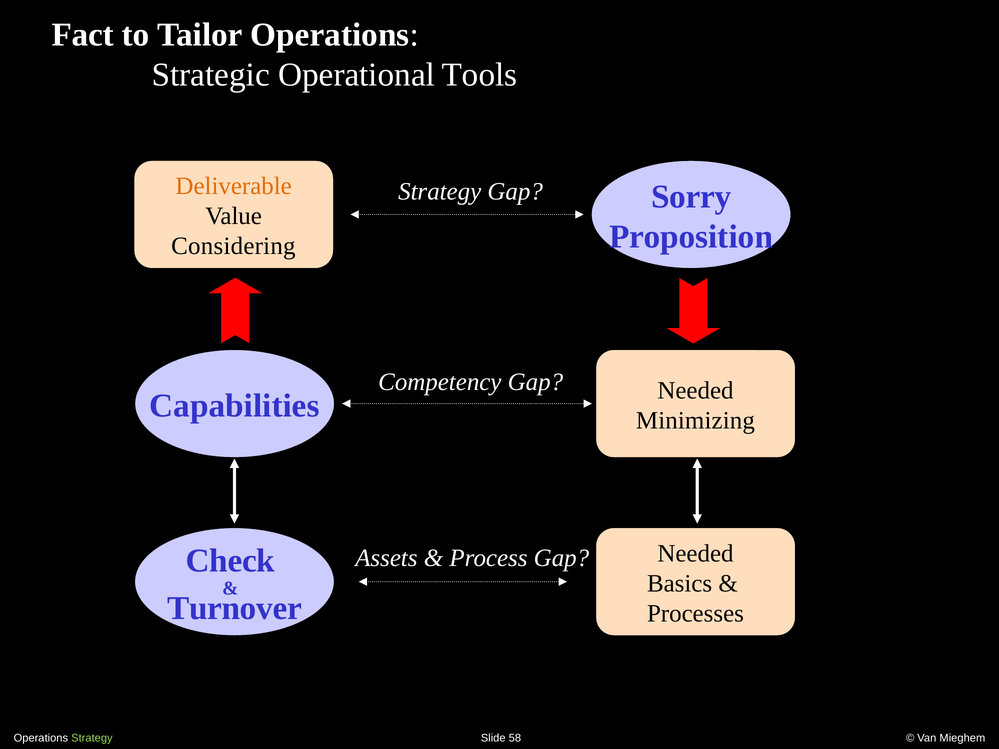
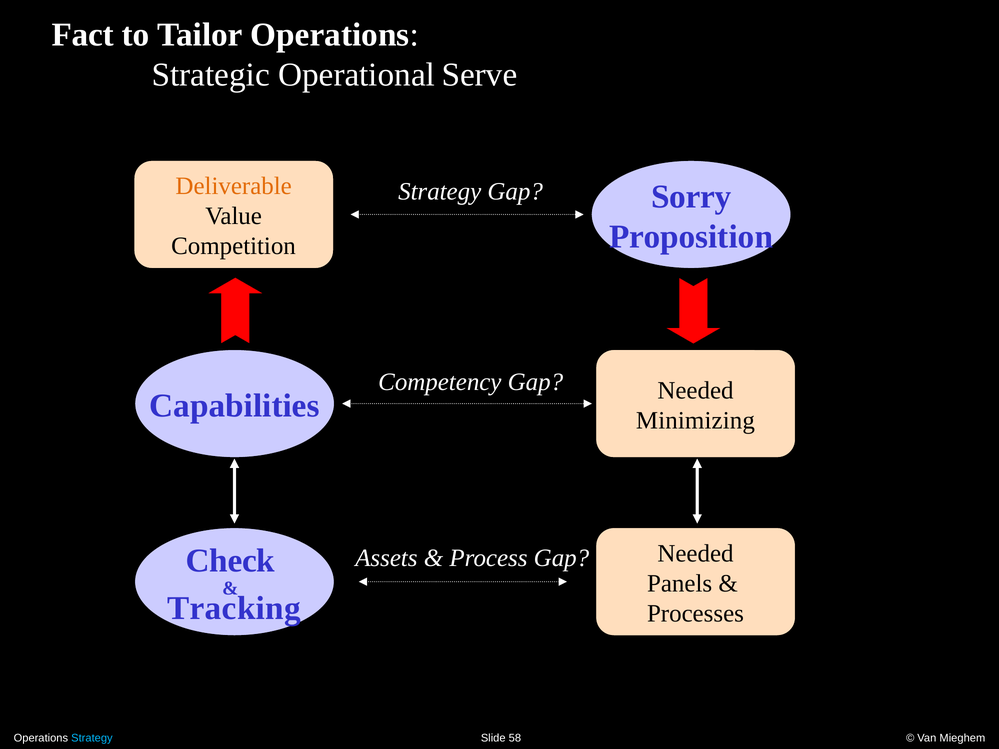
Tools: Tools -> Serve (479, 75)
Considering: Considering -> Competition (234, 246)
Basics: Basics -> Panels (680, 584)
Turnover: Turnover -> Tracking (234, 609)
Strategy colour: light green -> light blue (92, 738)
